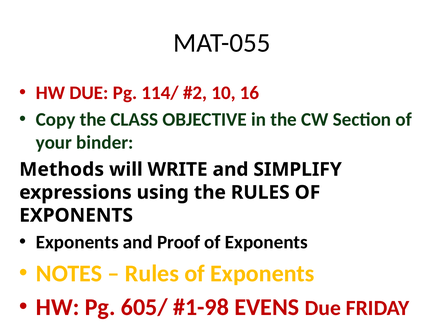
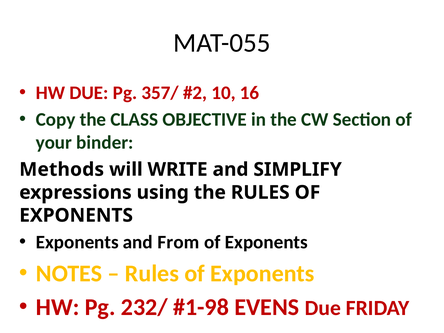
114/: 114/ -> 357/ (160, 93)
Proof: Proof -> From (178, 242)
605/: 605/ -> 232/ (144, 307)
